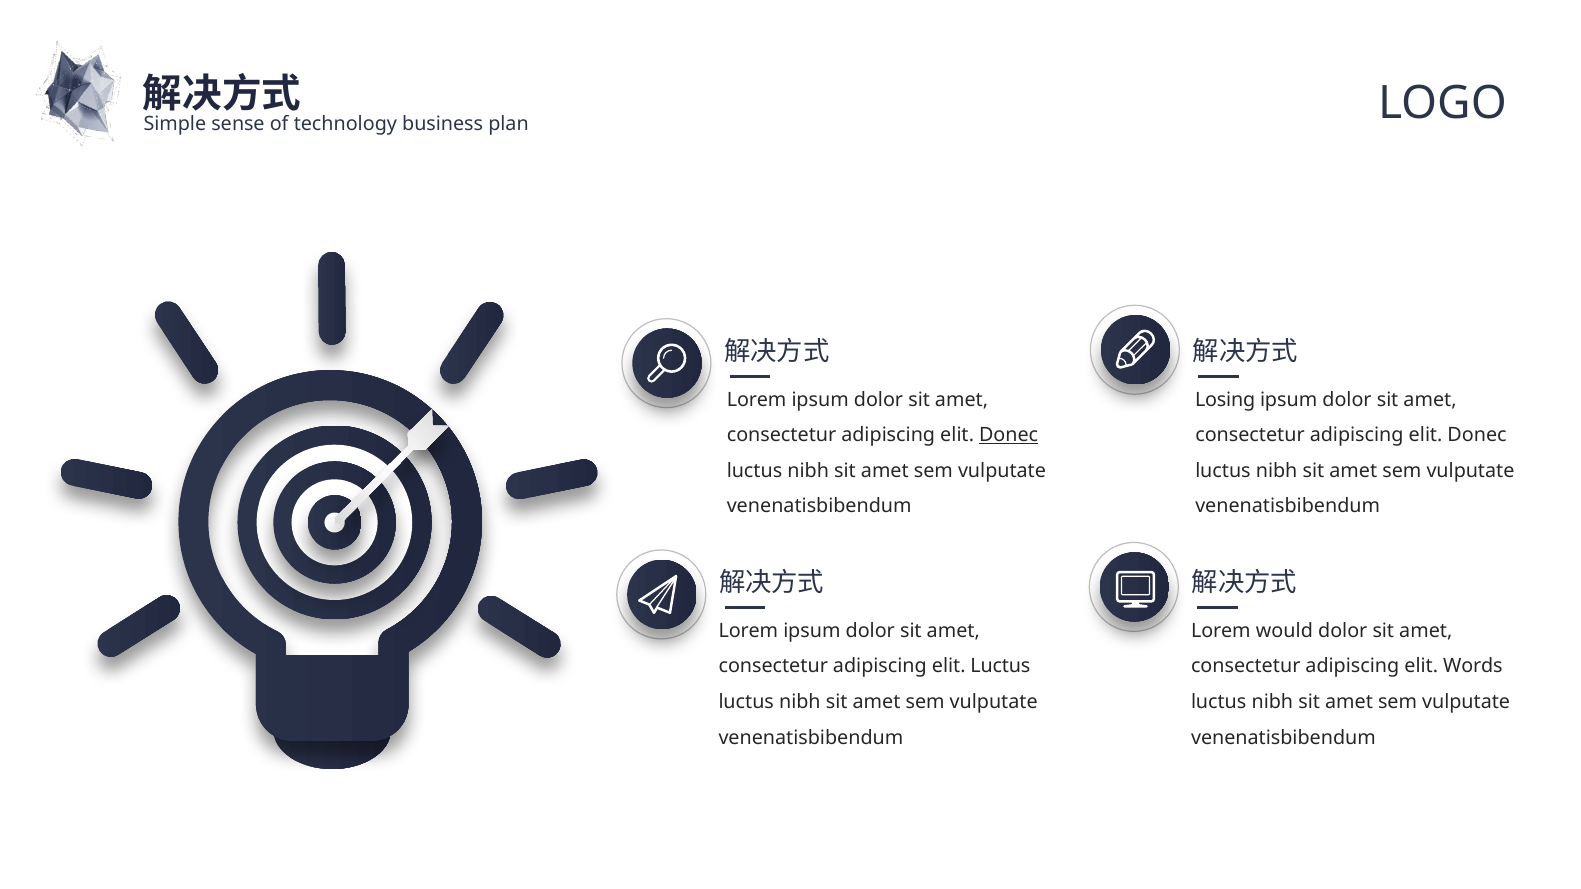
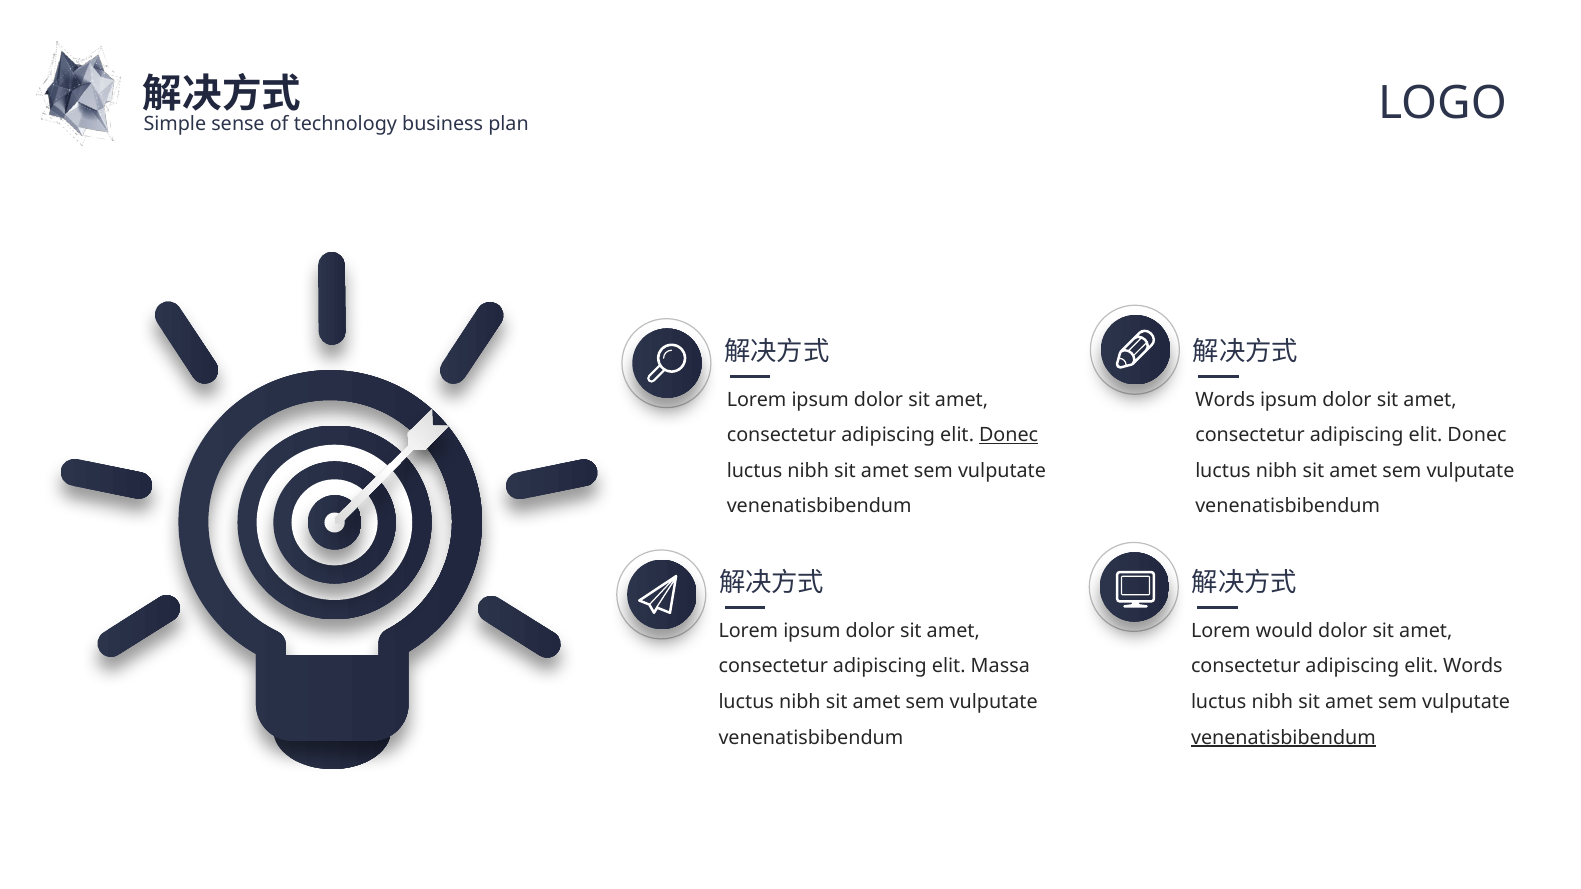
Losing: Losing -> Words (1225, 400)
elit Luctus: Luctus -> Massa (1000, 667)
venenatisbibendum underline: none -> present (1283, 738)
